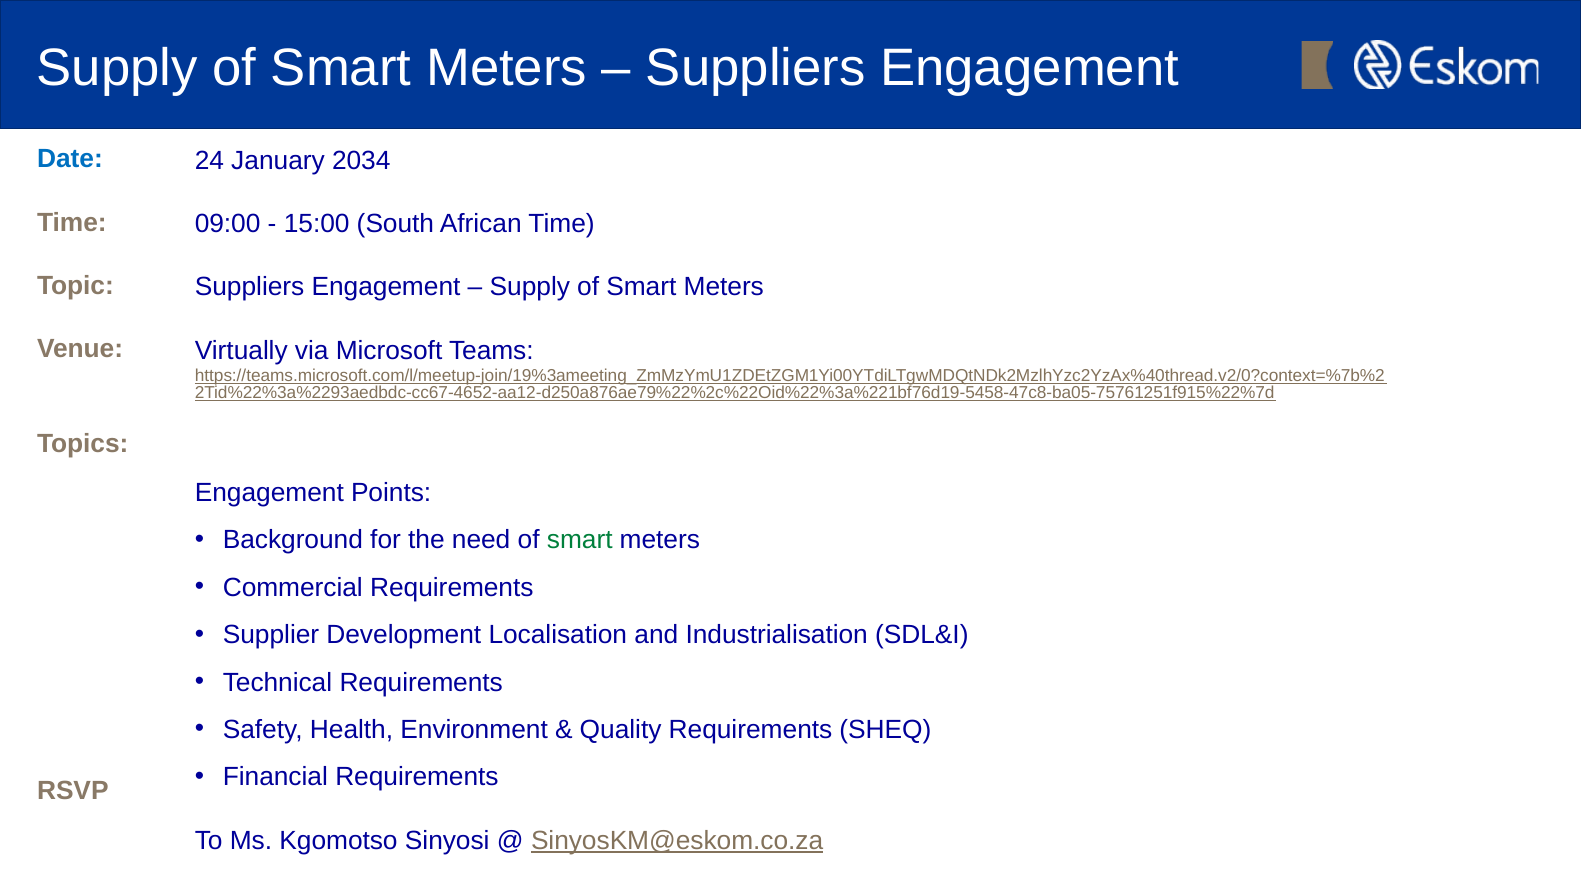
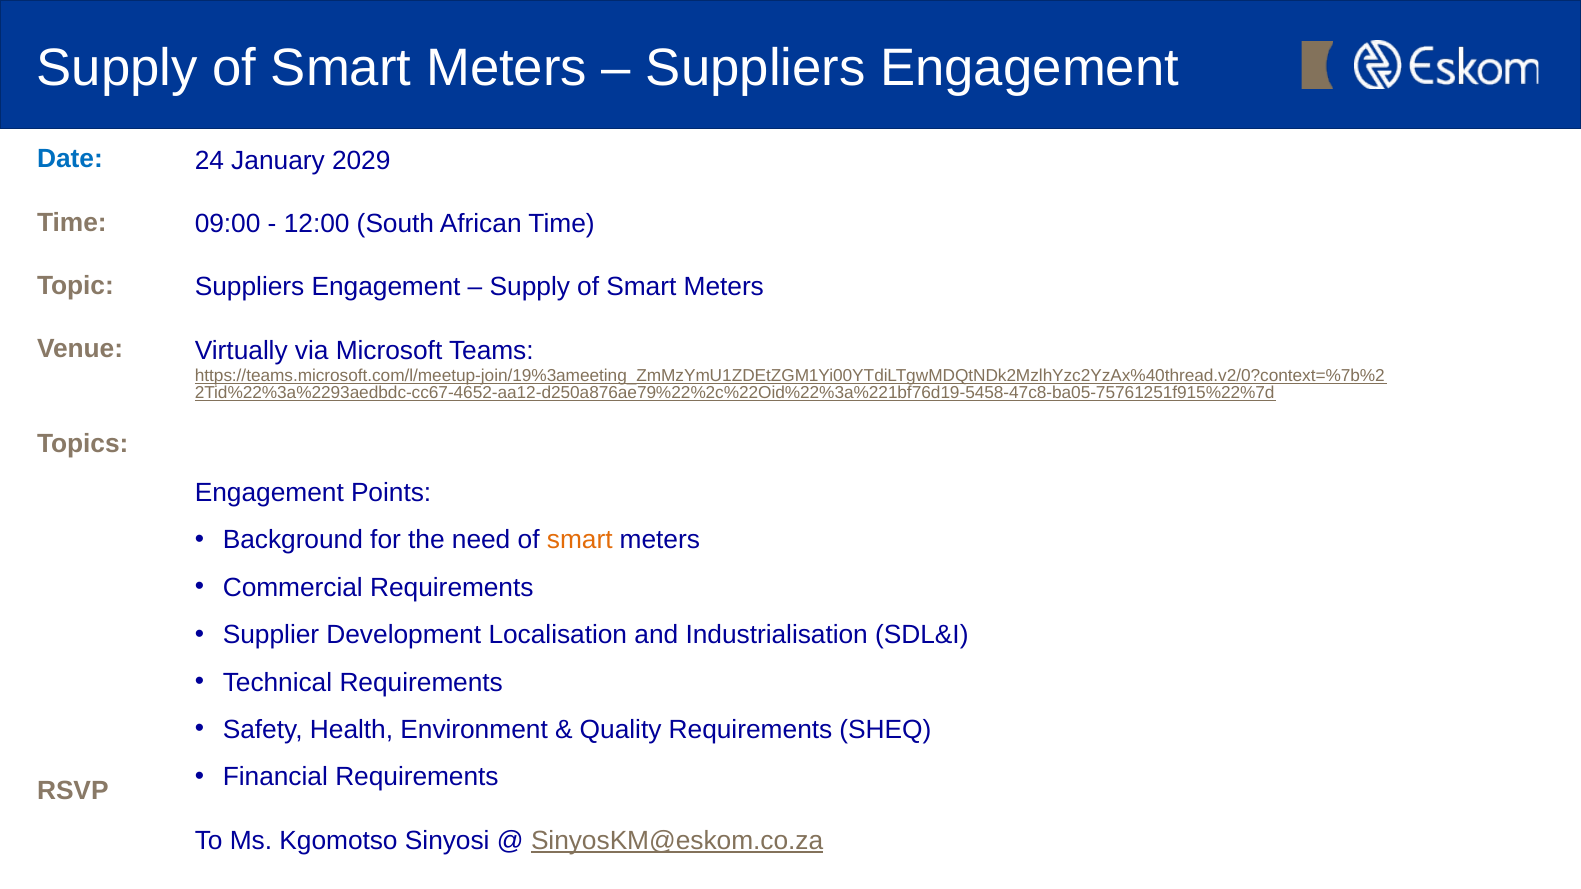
2034: 2034 -> 2029 (361, 161)
15:00: 15:00 -> 12:00 (317, 224)
smart colour: green -> orange (580, 540)
